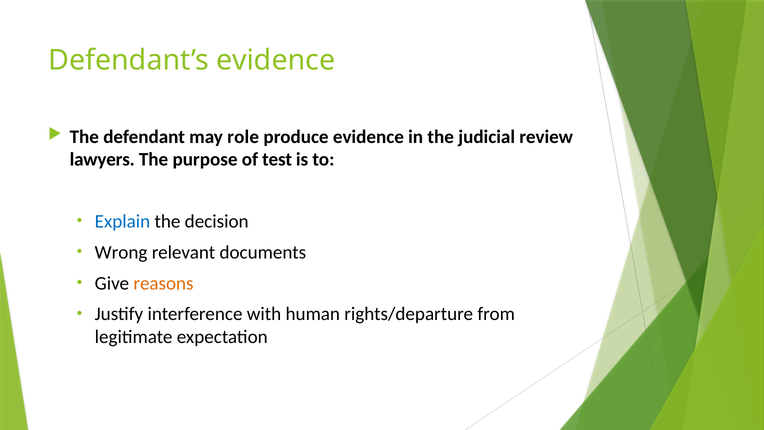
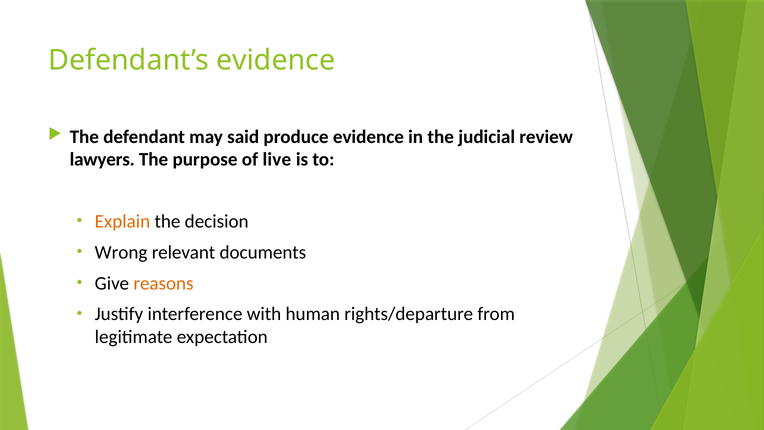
role: role -> said (243, 137)
test: test -> live (277, 160)
Explain colour: blue -> orange (122, 221)
